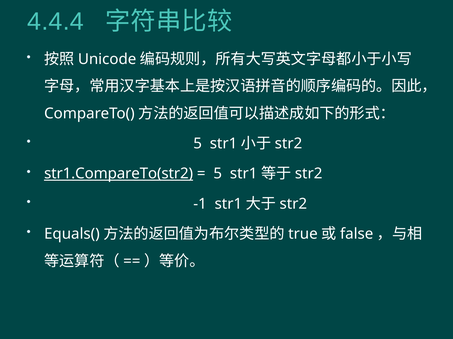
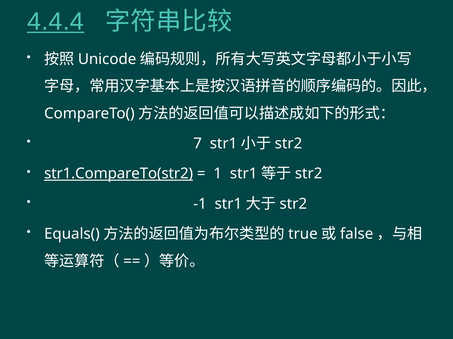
4.4.4 underline: none -> present (56, 22)
5: 5 -> 7 (198, 144)
5: 5 -> 1 (218, 174)
